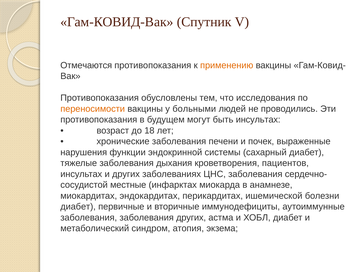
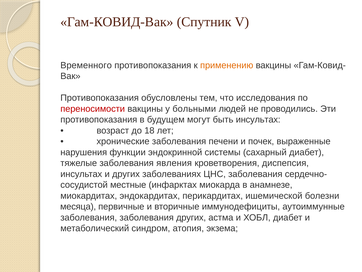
Отмечаются: Отмечаются -> Временного (86, 65)
переносимости colour: orange -> red (93, 109)
дыхания: дыхания -> явления (174, 163)
пациентов: пациентов -> диспепсия (285, 163)
диабет: диабет -> месяца (78, 206)
